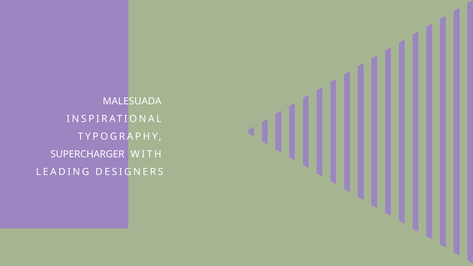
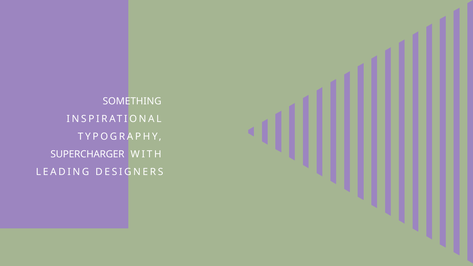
MALESUADA: MALESUADA -> SOMETHING (132, 101)
